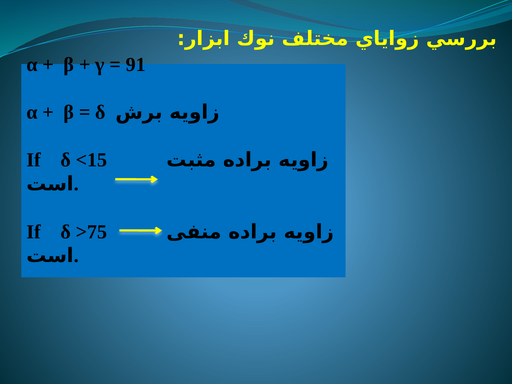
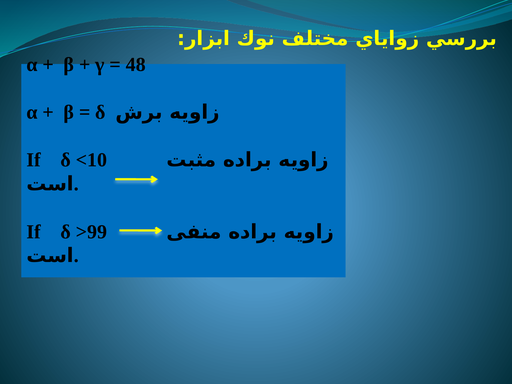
91: 91 -> 48 (136, 64)
<15: <15 -> <10 (91, 160)
>75: >75 -> >99 (91, 232)
